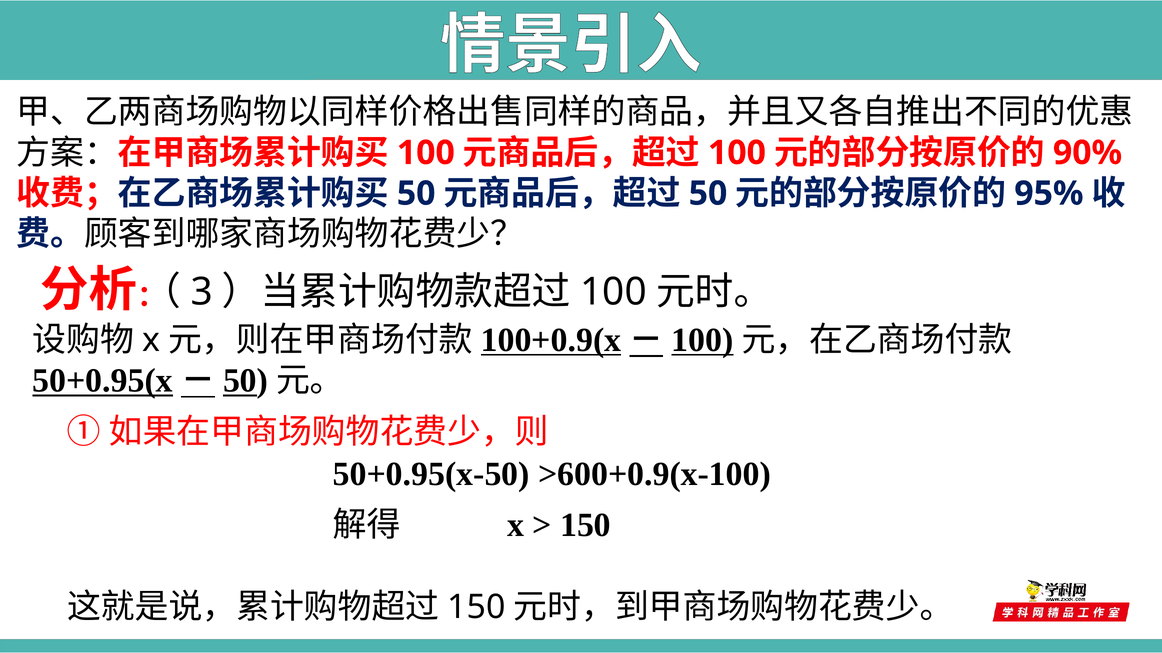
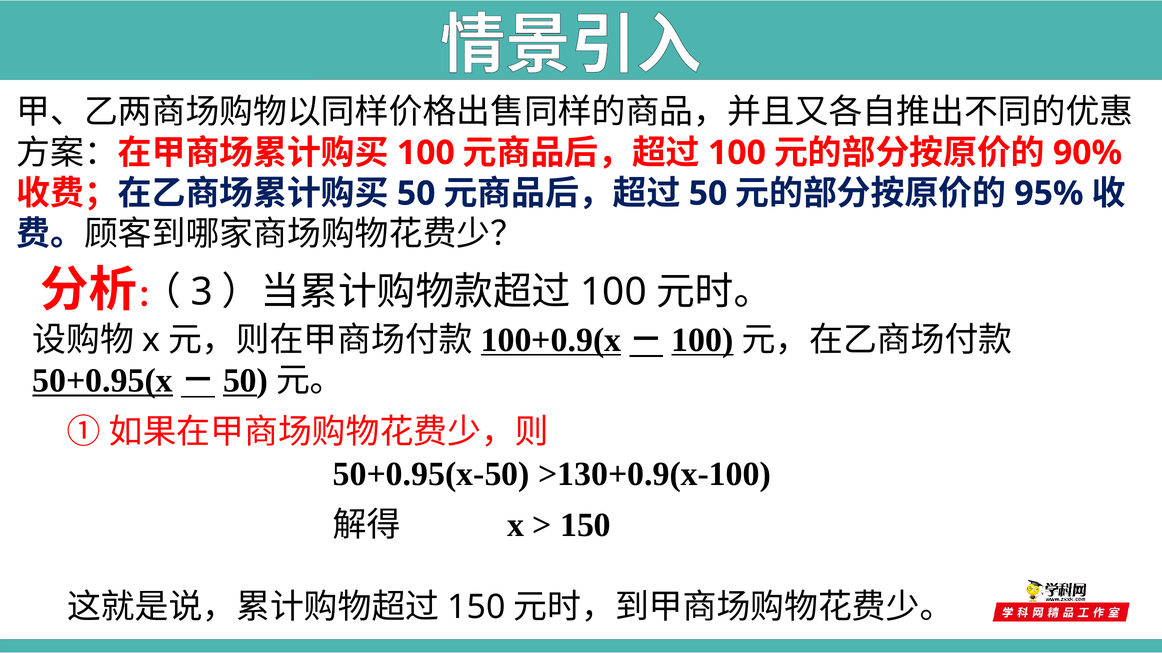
>600+0.9(x-100: >600+0.9(x-100 -> >130+0.9(x-100 (654, 474)
